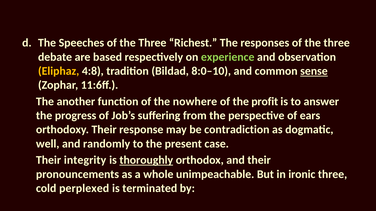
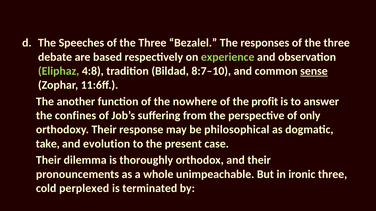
Richest: Richest -> Bezalel (193, 43)
Eliphaz colour: yellow -> light green (59, 71)
8:0–10: 8:0–10 -> 8:7–10 (211, 71)
progress: progress -> confines (76, 116)
ears: ears -> only (310, 116)
contradiction: contradiction -> philosophical (237, 130)
well: well -> take (48, 144)
randomly: randomly -> evolution (107, 144)
integrity: integrity -> dilemma (85, 160)
thoroughly underline: present -> none (146, 160)
